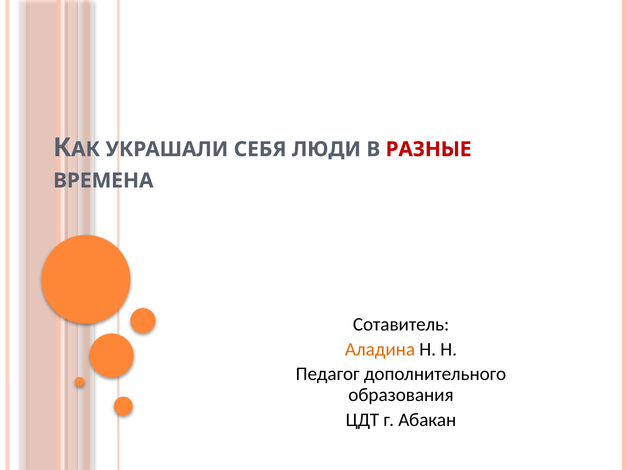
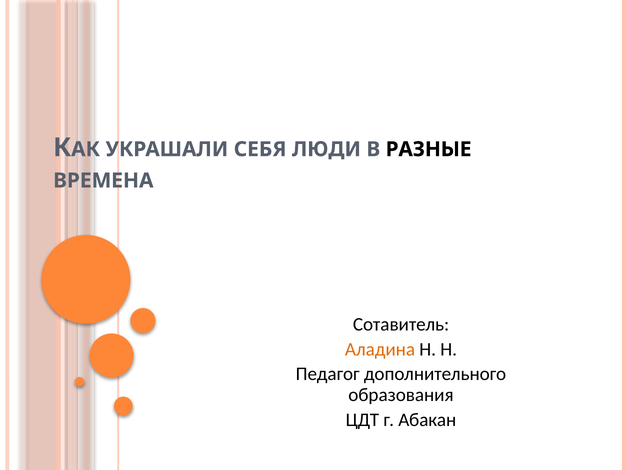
РАЗНЫЕ colour: red -> black (429, 149)
